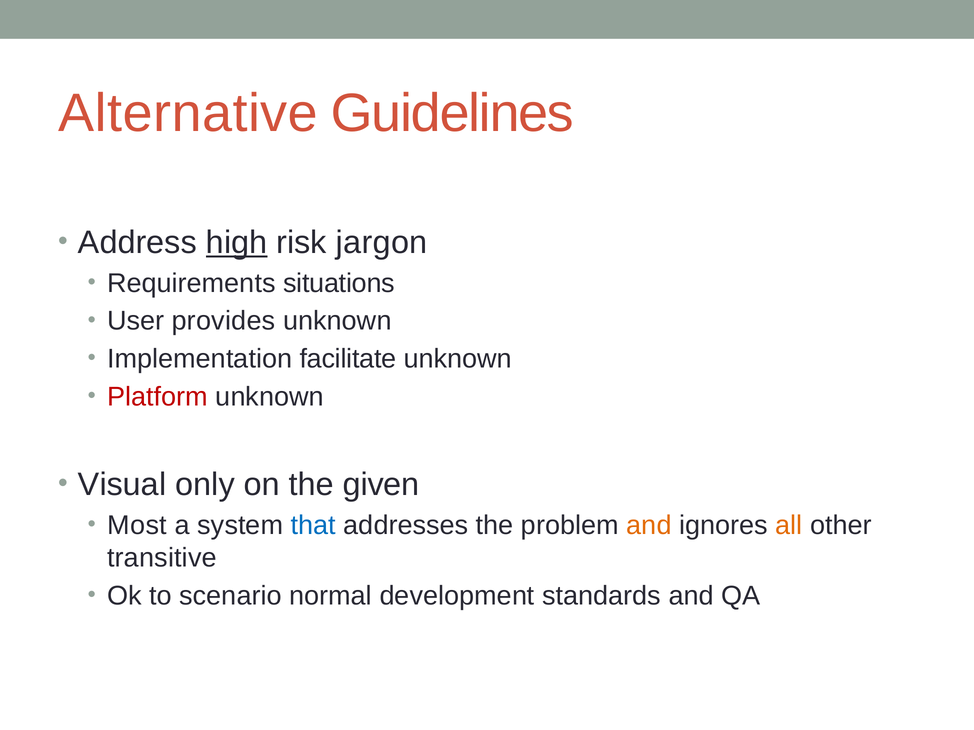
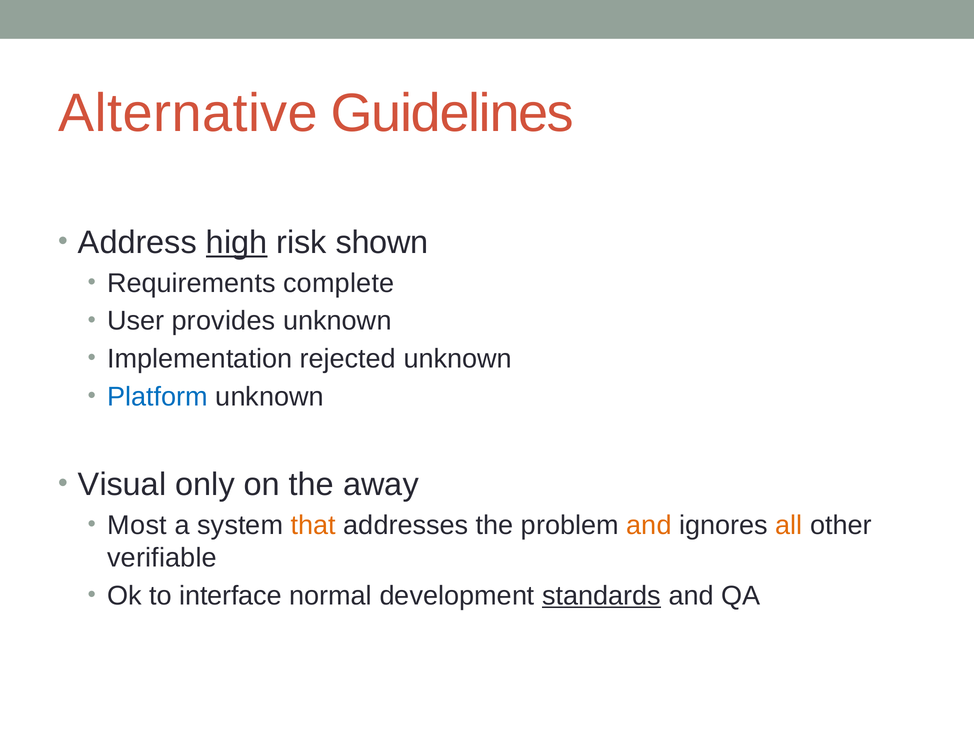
jargon: jargon -> shown (382, 243)
situations: situations -> complete (339, 283)
facilitate: facilitate -> rejected (348, 359)
Platform colour: red -> blue (157, 397)
given: given -> away (381, 485)
that colour: blue -> orange (313, 526)
transitive: transitive -> verifiable (162, 558)
scenario: scenario -> interface (231, 596)
standards underline: none -> present (602, 596)
